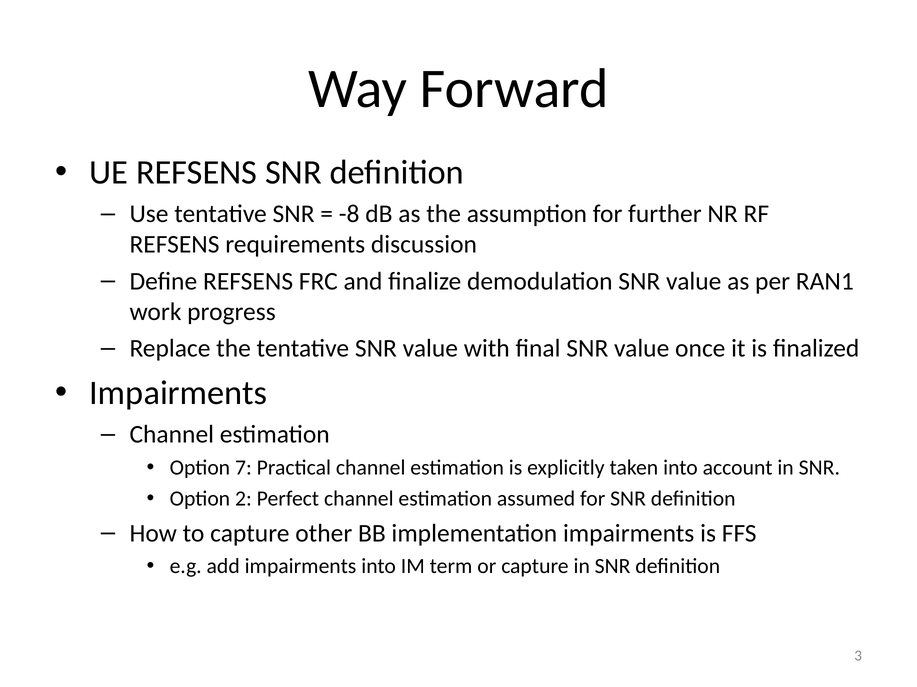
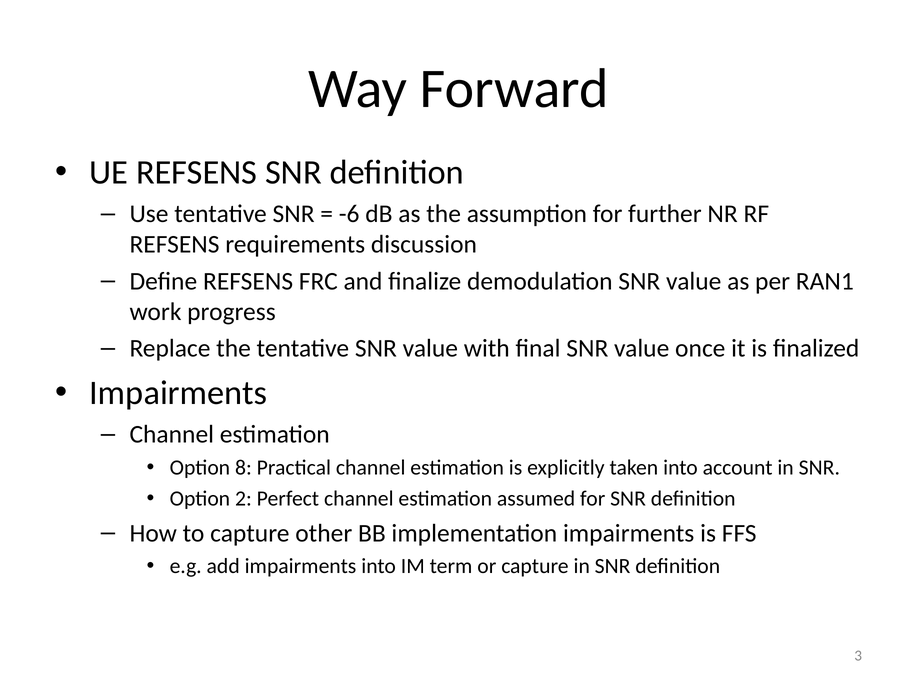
-8: -8 -> -6 (349, 214)
7: 7 -> 8 (243, 468)
